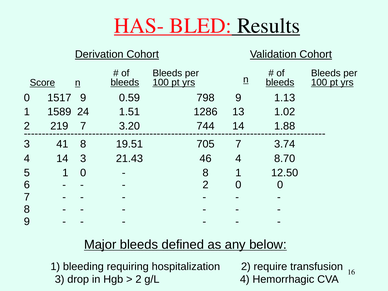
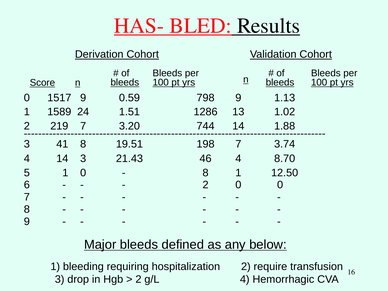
705: 705 -> 198 (206, 144)
